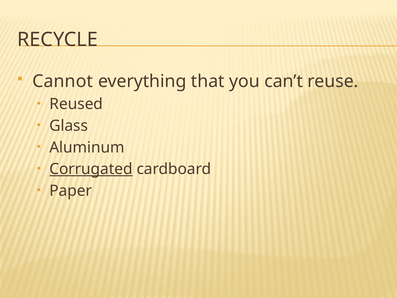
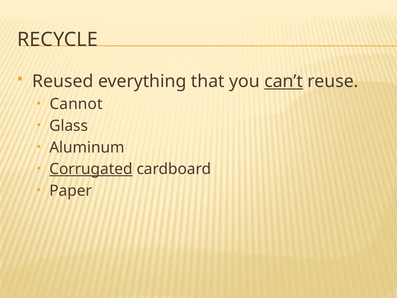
Cannot: Cannot -> Reused (63, 81)
can’t underline: none -> present (284, 81)
Reused: Reused -> Cannot (76, 104)
